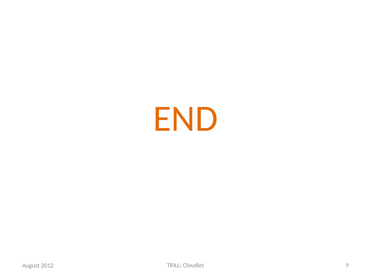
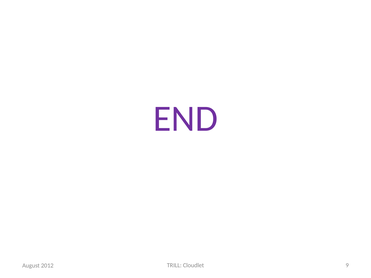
END colour: orange -> purple (185, 119)
